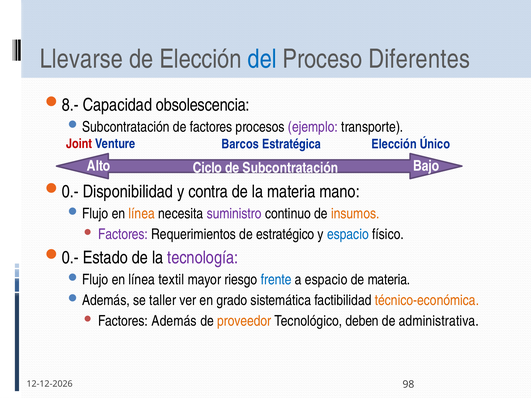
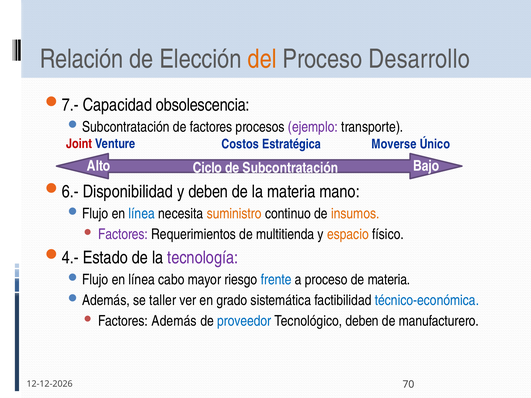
Llevarse: Llevarse -> Relación (81, 59)
del colour: blue -> orange (262, 59)
Diferentes: Diferentes -> Desarrollo (419, 59)
8.-: 8.- -> 7.- (70, 105)
Barcos: Barcos -> Costos (240, 144)
Estratégica Elección: Elección -> Moverse (394, 144)
0.-: 0.- -> 6.- (70, 192)
y contra: contra -> deben (208, 192)
línea colour: orange -> blue (142, 214)
suministro colour: purple -> orange (234, 214)
estratégico: estratégico -> multitienda (285, 235)
espacio colour: blue -> orange (348, 235)
0.-: 0.- -> 4.- (70, 258)
textil: textil -> cabo (171, 280)
a espacio: espacio -> proceso (326, 280)
técnico-económica colour: orange -> blue (427, 301)
proveedor colour: orange -> blue (244, 321)
administrativa: administrativa -> manufacturero (439, 321)
98: 98 -> 70 (408, 385)
